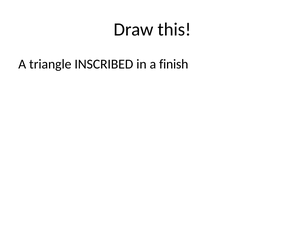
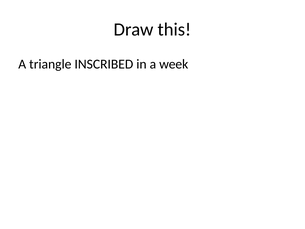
finish: finish -> week (174, 64)
